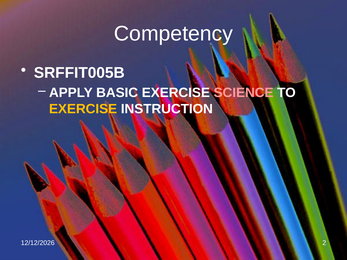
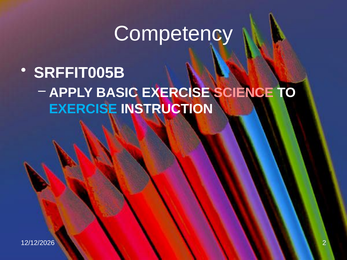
EXERCISE colour: yellow -> light blue (83, 109)
